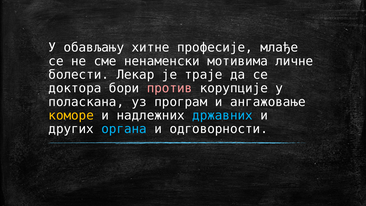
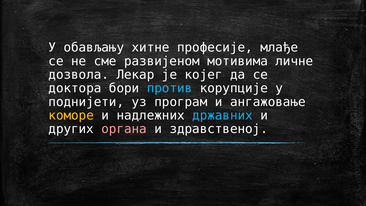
ненаменски: ненаменски -> развијеном (162, 61)
болести: болести -> дозвола (79, 75)
траје: траје -> којег (204, 75)
против colour: pink -> light blue (170, 88)
поласкана: поласкана -> поднијети (86, 102)
органа colour: light blue -> pink (124, 129)
одговорности: одговорности -> здравственој (219, 129)
